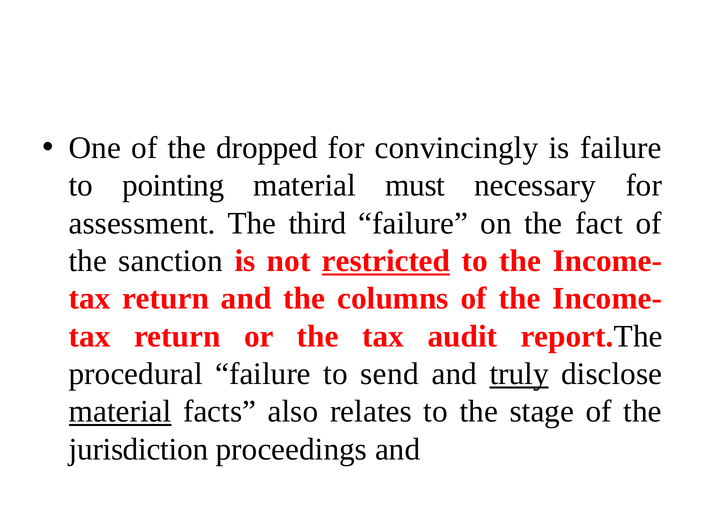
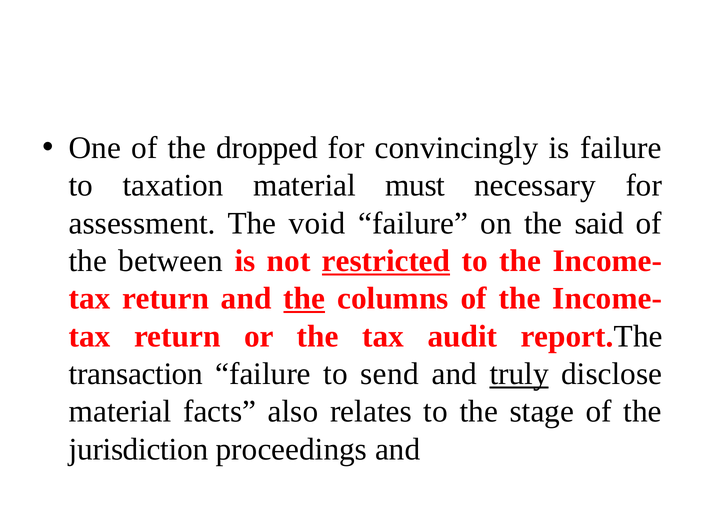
pointing: pointing -> taxation (173, 186)
third: third -> void (317, 223)
fact: fact -> said (599, 223)
sanction: sanction -> between (171, 261)
the underline: none -> present (304, 298)
procedural: procedural -> transaction (136, 374)
material underline: present -> none (120, 411)
